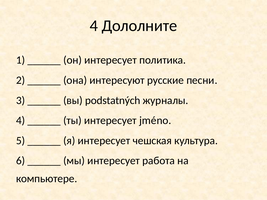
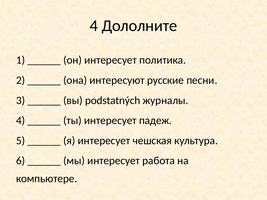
jméno: jméno -> падеж (155, 121)
